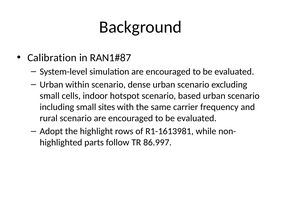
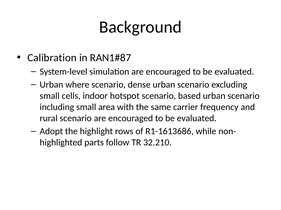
within: within -> where (77, 85)
sites: sites -> area (107, 107)
R1-1613981: R1-1613981 -> R1-1613686 (169, 132)
86.997: 86.997 -> 32.210 (157, 143)
